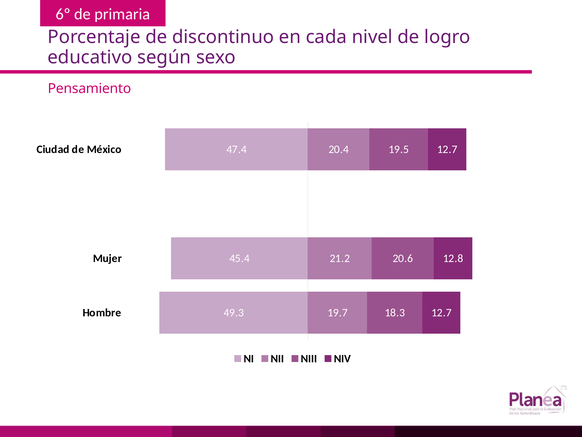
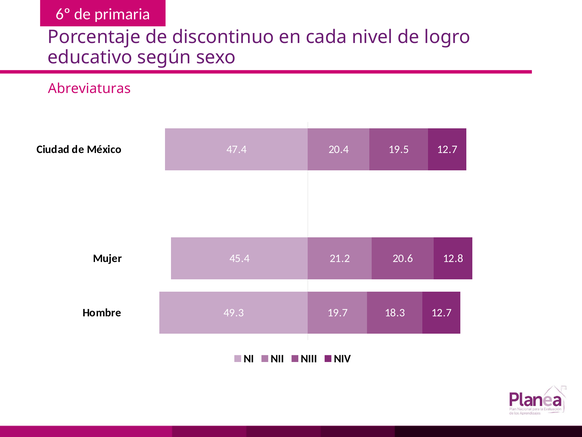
Pensamiento: Pensamiento -> Abreviaturas (89, 88)
